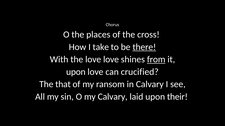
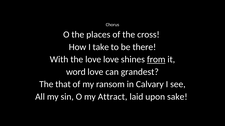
there underline: present -> none (144, 47)
upon: upon -> word (76, 72)
crucified: crucified -> grandest (140, 72)
my Calvary: Calvary -> Attract (113, 97)
their: their -> sake (177, 97)
